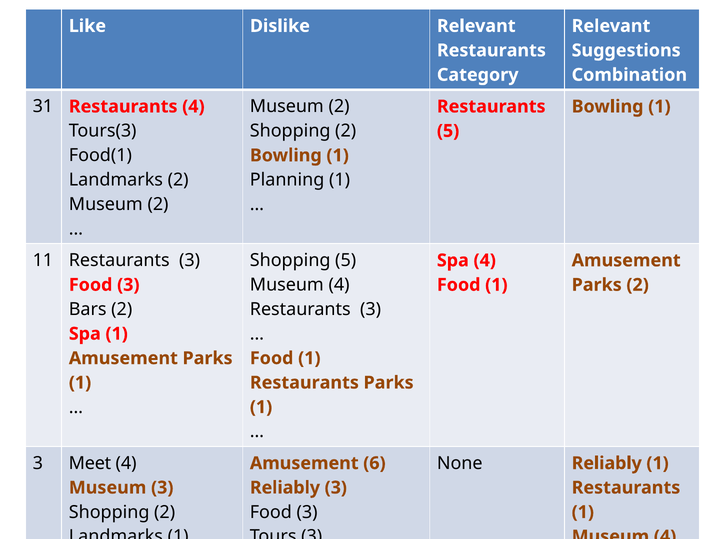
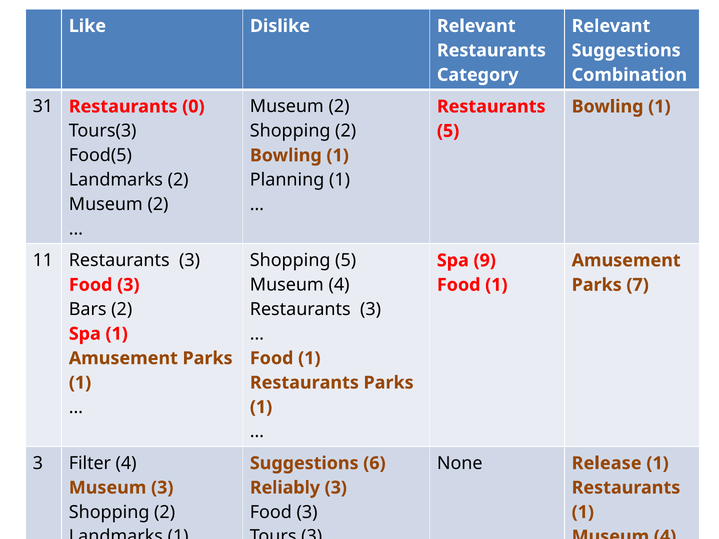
Restaurants 4: 4 -> 0 (193, 107)
Food(1: Food(1 -> Food(5 (100, 156)
Spa 4: 4 -> 9 (485, 261)
Parks 2: 2 -> 7 (638, 285)
Meet: Meet -> Filter (90, 463)
None Reliably: Reliably -> Release (607, 463)
Amusement: Amusement -> Suggestions (304, 463)
